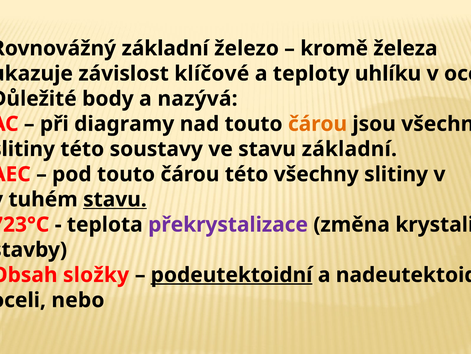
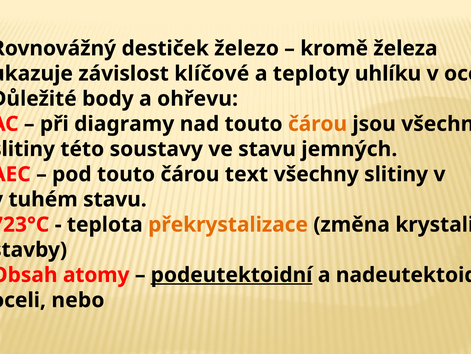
základní: základní -> destiček (165, 48)
nazývá: nazývá -> ohřevu (198, 99)
stavu základní: základní -> jemných (349, 149)
čárou této: této -> text (246, 174)
stavu underline: present -> none (115, 199)
překrystalizace colour: purple -> orange (228, 224)
složky: složky -> atomy (96, 274)
